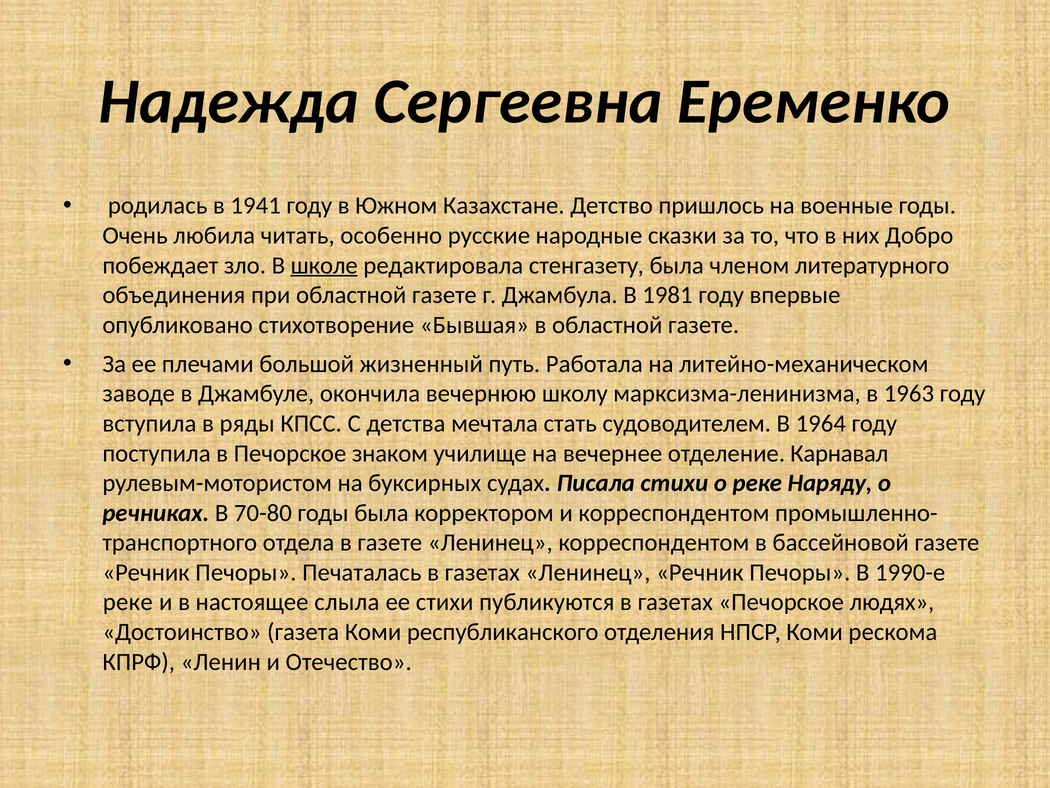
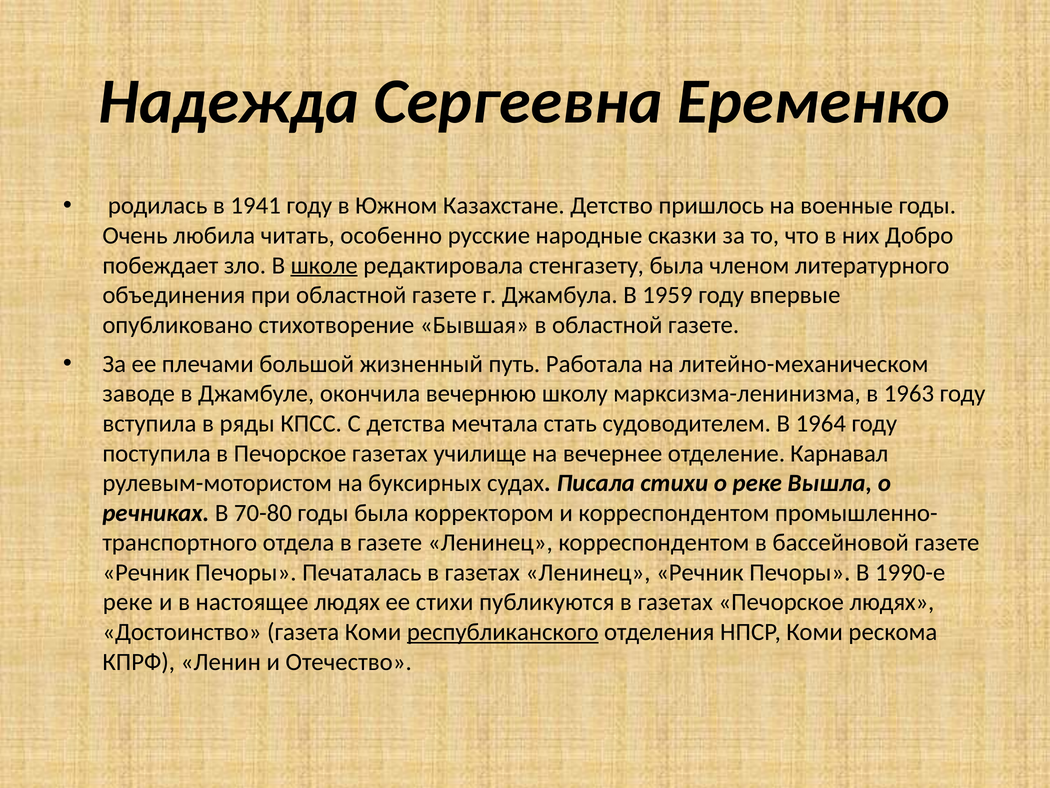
1981: 1981 -> 1959 (667, 295)
Печорское знаком: знаком -> газетах (390, 453)
Наряду: Наряду -> Вышла (830, 483)
настоящее слыла: слыла -> людях (347, 602)
республиканского underline: none -> present (503, 632)
